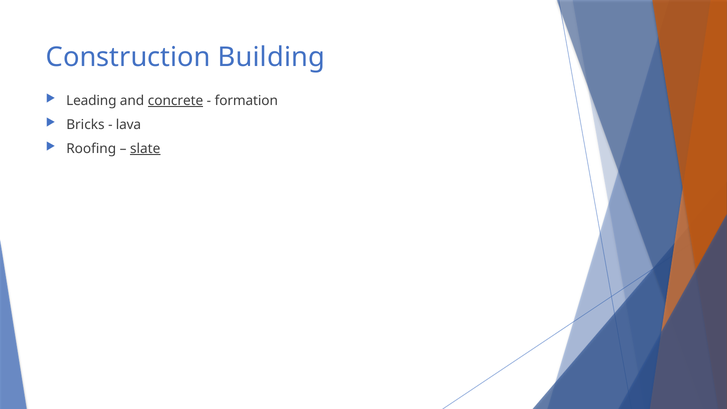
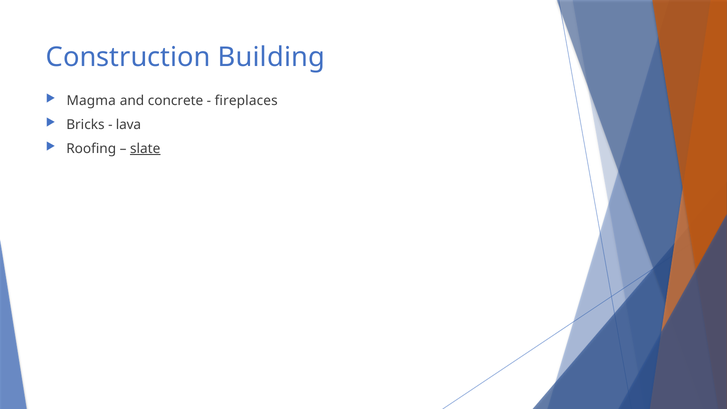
Leading: Leading -> Magma (91, 101)
concrete underline: present -> none (176, 101)
formation: formation -> fireplaces (246, 101)
